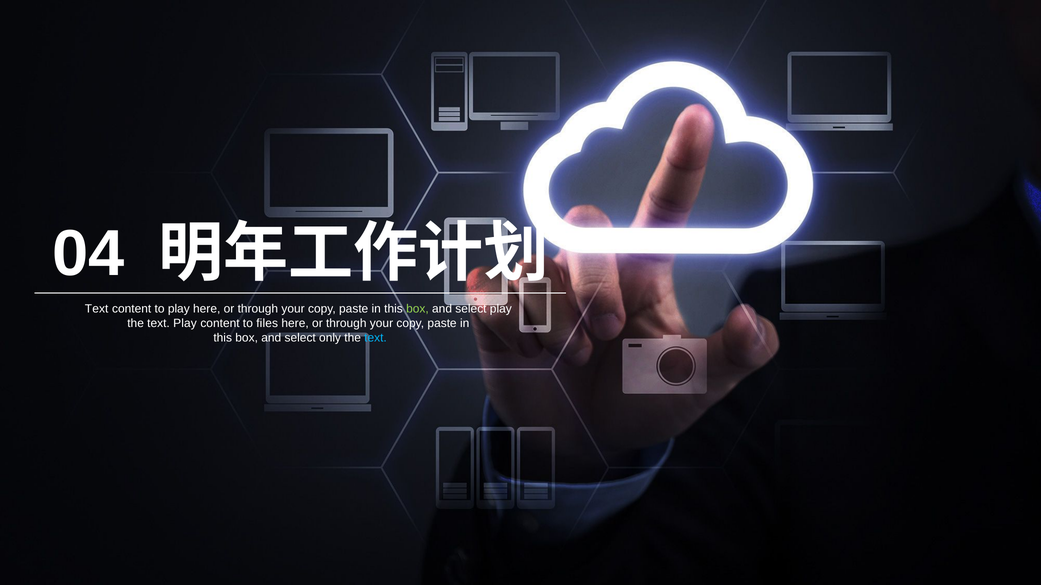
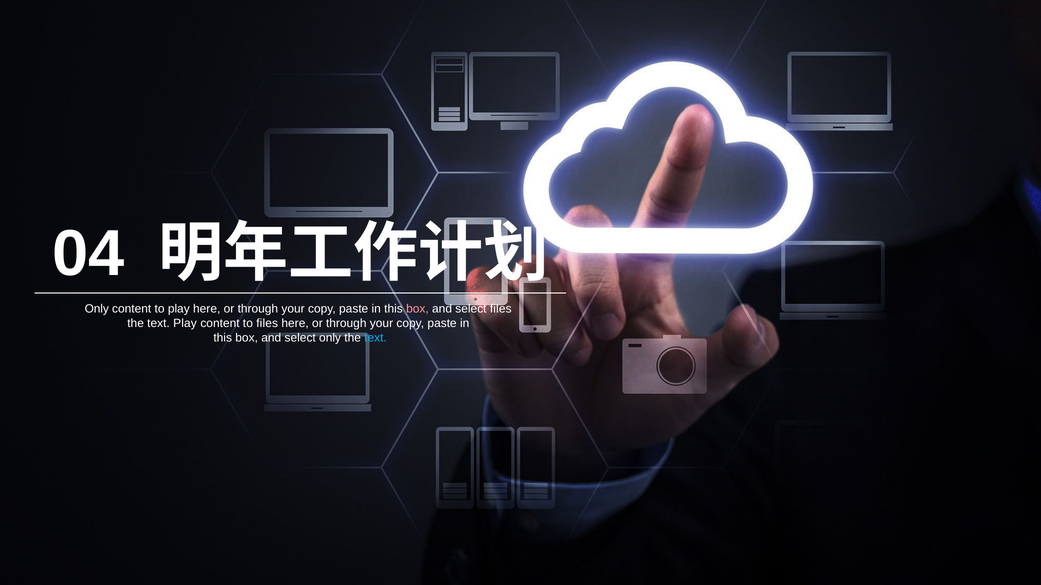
Text: Text -> Only (97, 309)
box colour: light green -> pink (417, 309)
select play: play -> files (501, 309)
